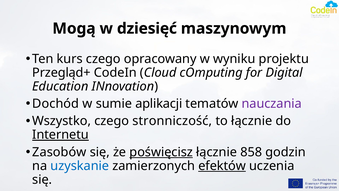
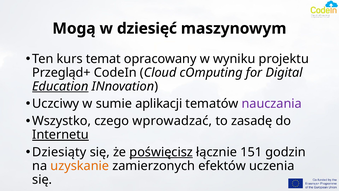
kurs czego: czego -> temat (103, 59)
Education underline: none -> present (60, 86)
Dochód: Dochód -> Uczciwy (56, 104)
stronniczość: stronniczość -> wprowadzać (172, 121)
to łącznie: łącznie -> zasadę (252, 121)
Zasobów: Zasobów -> Dziesiąty (59, 152)
858: 858 -> 151 (251, 152)
uzyskanie colour: blue -> orange (80, 166)
efektów underline: present -> none (222, 166)
